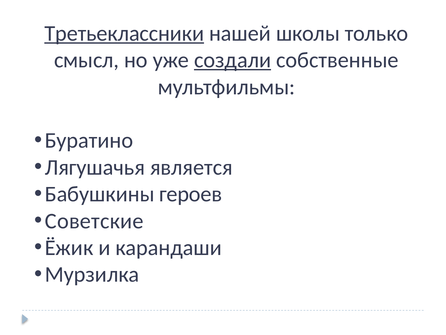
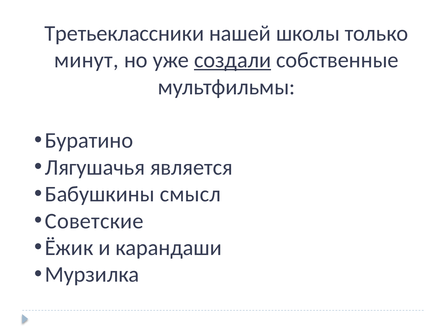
Третьеклассники underline: present -> none (124, 33)
смысл: смысл -> минут (86, 60)
героев: героев -> смысл (190, 194)
